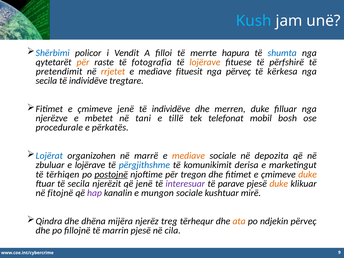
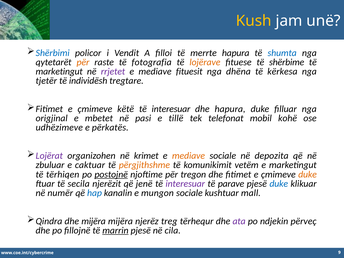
Kush colour: light blue -> yellow (254, 21)
përfshirë: përfshirë -> shërbime (287, 62)
pretendimit: pretendimit -> marketingut (59, 72)
rrjetet colour: orange -> purple (113, 72)
nga përveç: përveç -> dhëna (238, 72)
secila: secila -> tjetër (46, 81)
individëve: individëve -> individësh (88, 81)
çmimeve jenë: jenë -> këtë (126, 109)
individëve: individëve -> interesuar (171, 109)
dhe merren: merren -> hapura (230, 109)
njerëzve: njerëzve -> origjinal (52, 118)
tani: tani -> pasi (143, 118)
bosh: bosh -> kohë (288, 118)
procedurale: procedurale -> udhëzimeve (59, 128)
Lojërat colour: blue -> purple (49, 156)
marrë: marrë -> krimet (146, 156)
e lojërave: lojërave -> caktuar (90, 165)
përgjithshme colour: blue -> orange (144, 165)
derisa: derisa -> vetëm (247, 165)
duke colour: orange -> blue (279, 184)
fitojnë: fitojnë -> numër (60, 193)
hap colour: purple -> blue (94, 193)
mirë: mirë -> mall (251, 193)
dhe dhëna: dhëna -> mijëra (94, 221)
ata colour: orange -> purple (239, 221)
marrin underline: none -> present (115, 230)
